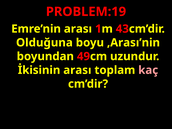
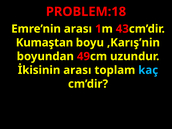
PROBLEM:19: PROBLEM:19 -> PROBLEM:18 (86, 12)
Olduğuna: Olduğuna -> Kumaştan (44, 43)
,Arası’nin: ,Arası’nin -> ,Karış’nin (133, 43)
kaç colour: pink -> light blue (148, 70)
